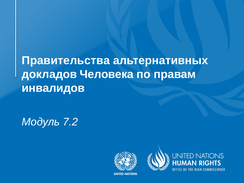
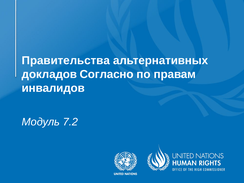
Человека: Человека -> Согласно (107, 74)
